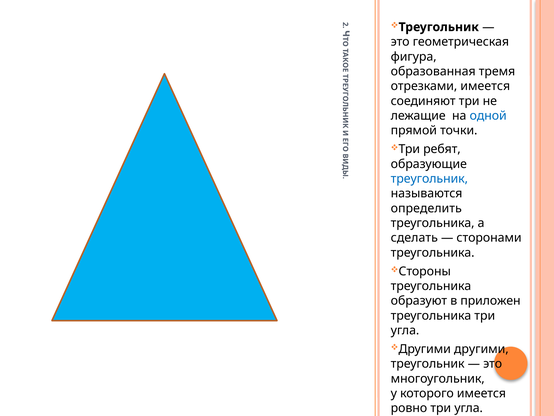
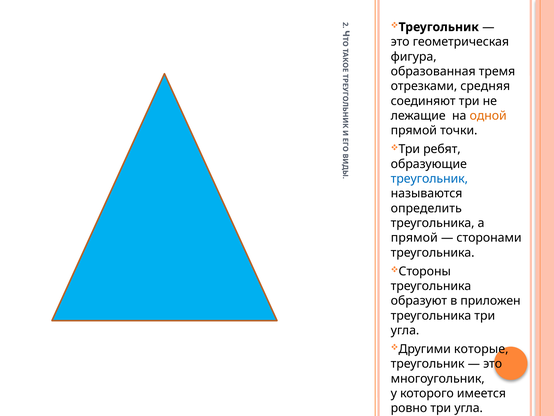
отрезками имеется: имеется -> средняя (485, 86)
одной colour: blue -> orange (488, 116)
сделать: сделать -> прямой (414, 238)
другими: другими -> которые (481, 349)
